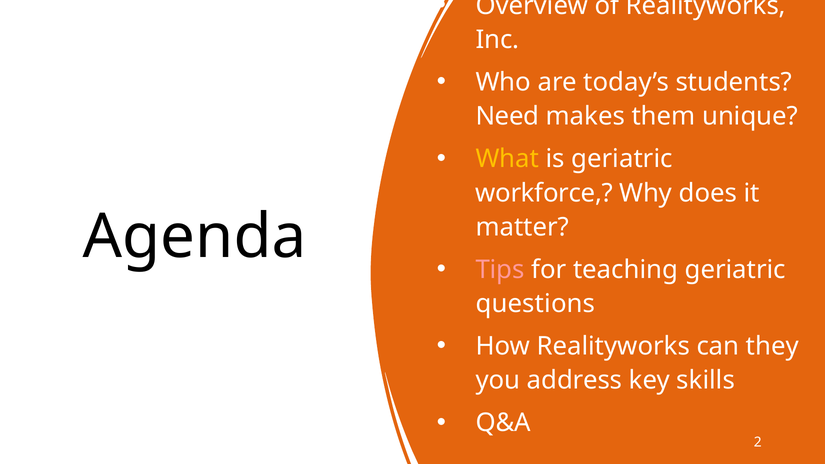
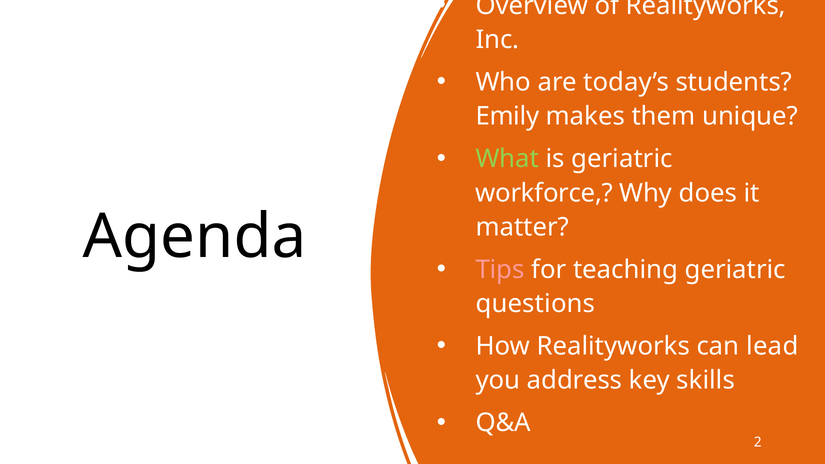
Need: Need -> Emily (507, 116)
What colour: yellow -> light green (507, 159)
they: they -> lead (772, 346)
